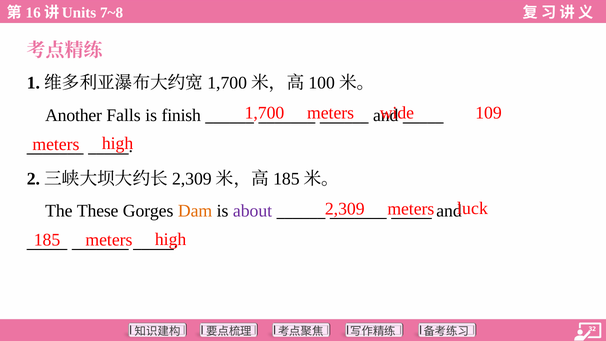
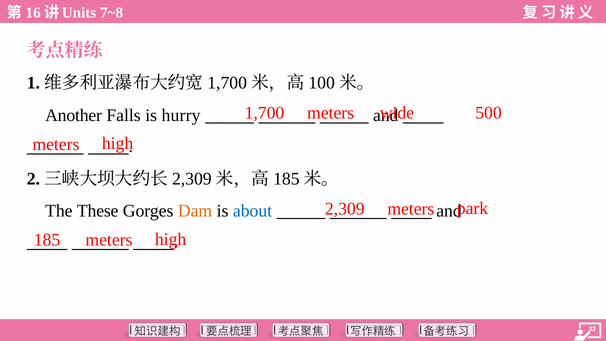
109: 109 -> 500 (489, 113)
finish: finish -> hurry (181, 115)
luck: luck -> park (473, 208)
about colour: purple -> blue (253, 211)
